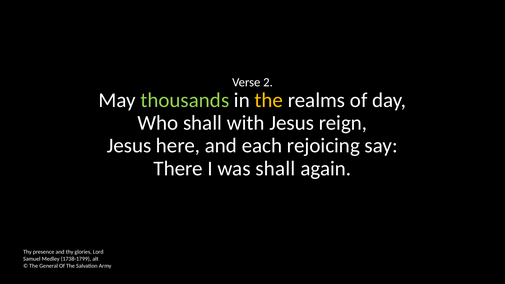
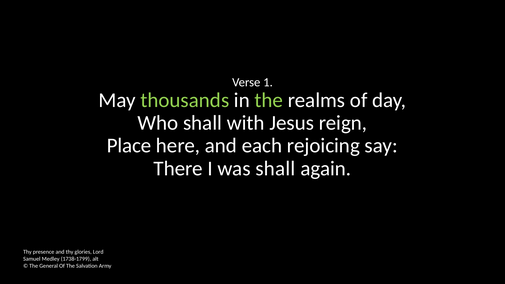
2: 2 -> 1 (268, 82)
the colour: yellow -> light green (269, 100)
Jesus: Jesus -> Place (129, 146)
